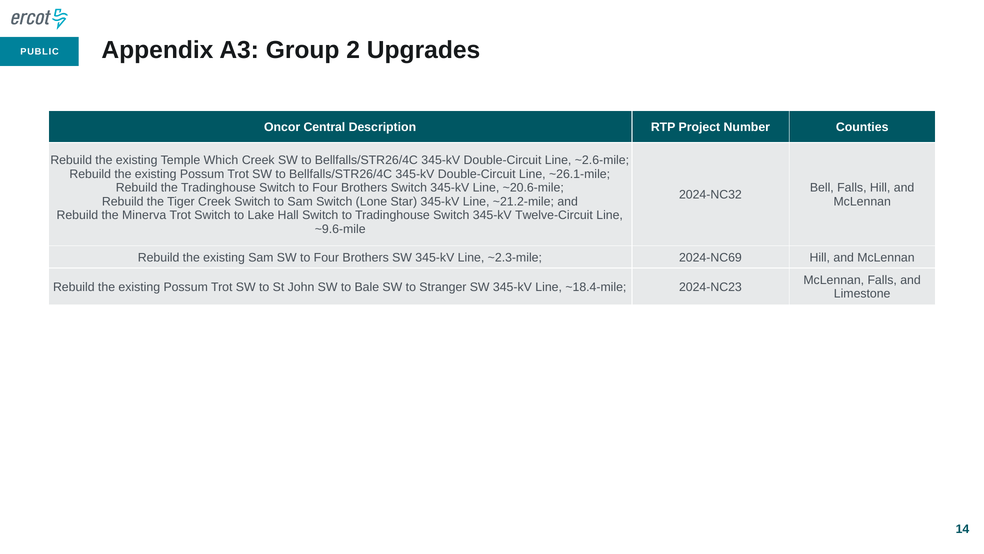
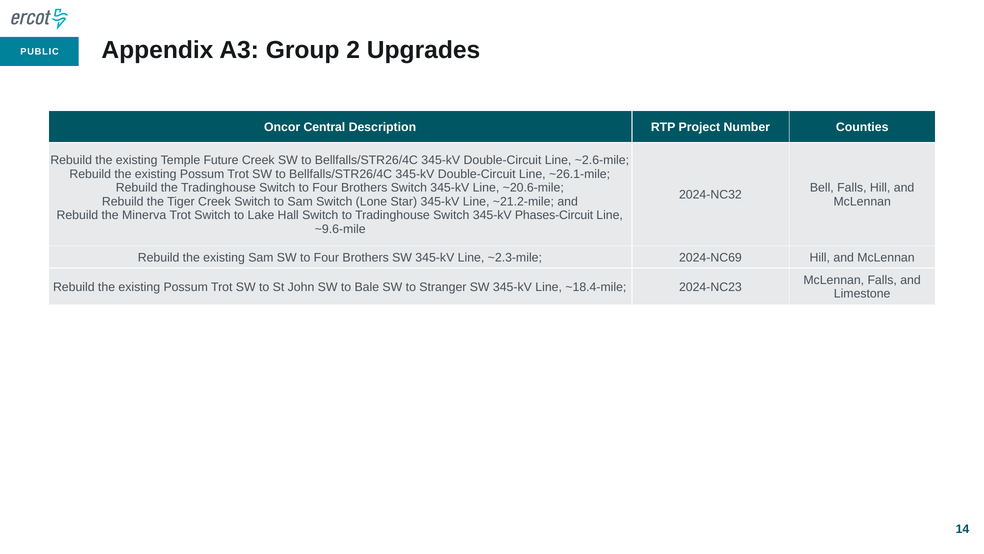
Which: Which -> Future (221, 160)
Twelve-Circuit: Twelve-Circuit -> Phases-Circuit (554, 215)
